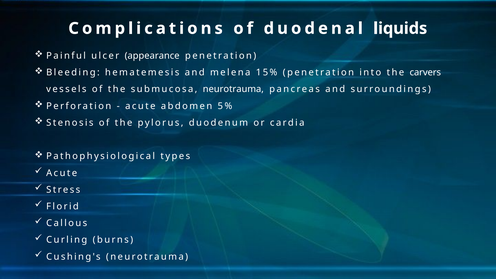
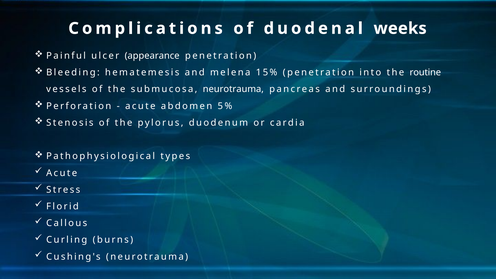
liquids: liquids -> weeks (400, 28)
carvers: carvers -> routine (425, 73)
